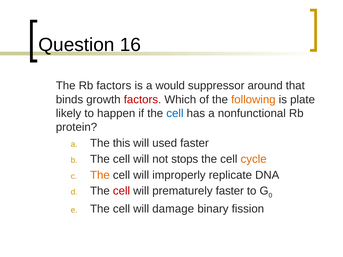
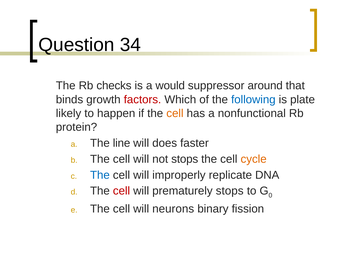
16: 16 -> 34 (130, 45)
Rb factors: factors -> checks (114, 86)
following colour: orange -> blue (253, 100)
cell colour: blue -> orange (175, 113)
this: this -> line (122, 143)
used: used -> does (165, 143)
The colour: orange -> blue (100, 175)
prematurely faster: faster -> stops (230, 191)
damage: damage -> neurons (173, 209)
